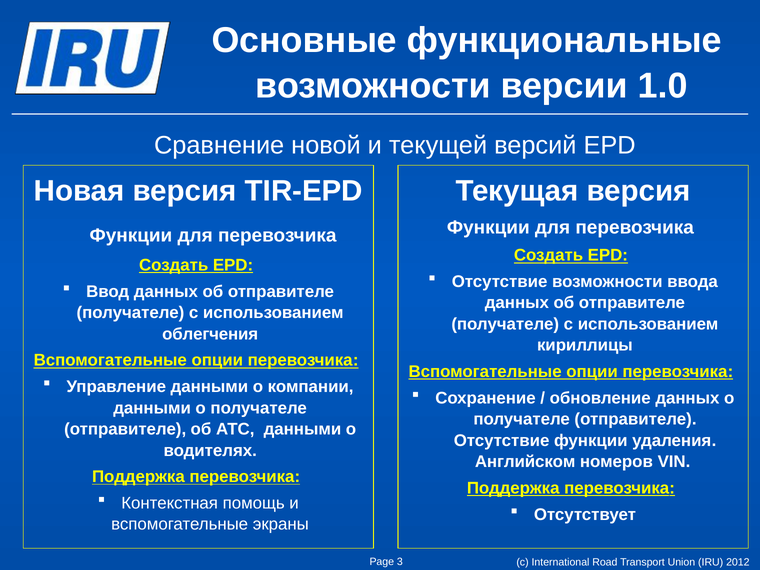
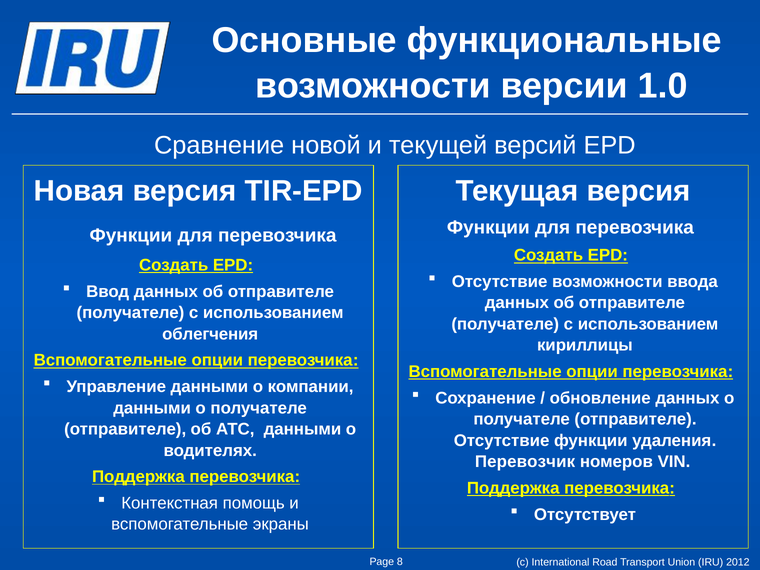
Английском: Английском -> Перевозчик (525, 462)
3: 3 -> 8 (400, 562)
